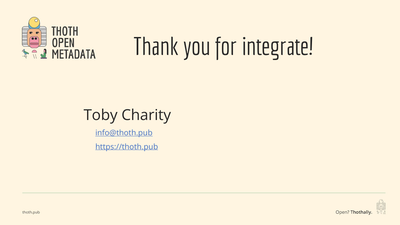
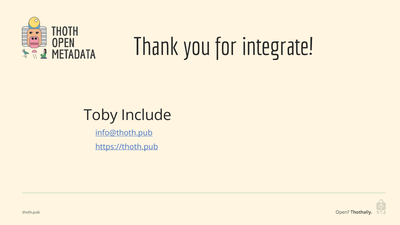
Charity: Charity -> Include (146, 115)
